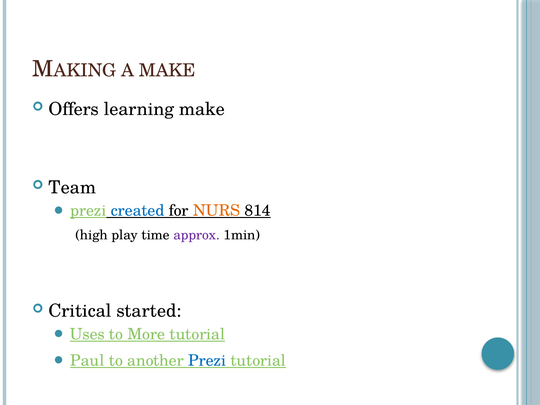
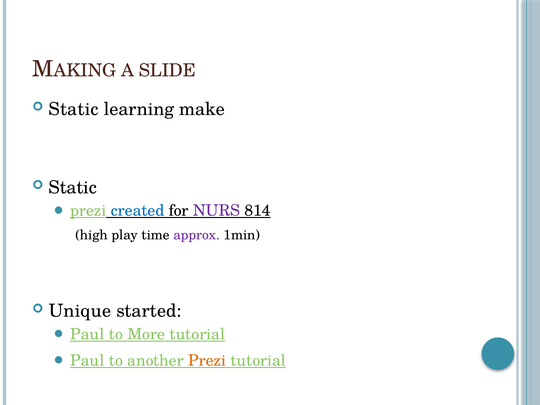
A MAKE: MAKE -> SLIDE (167, 71)
Offers: Offers -> Static (74, 109)
Team: Team -> Static (73, 188)
NURS colour: orange -> purple (217, 211)
Critical: Critical -> Unique (80, 311)
Uses: Uses -> Paul (87, 334)
Prezi colour: blue -> orange (207, 361)
